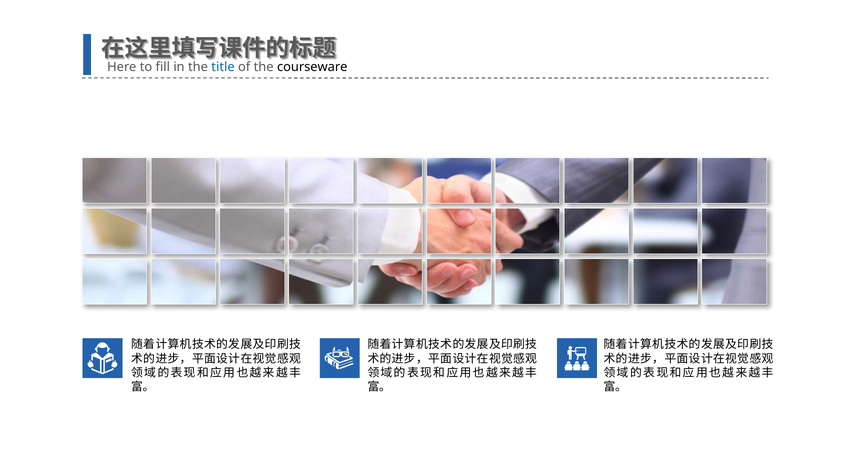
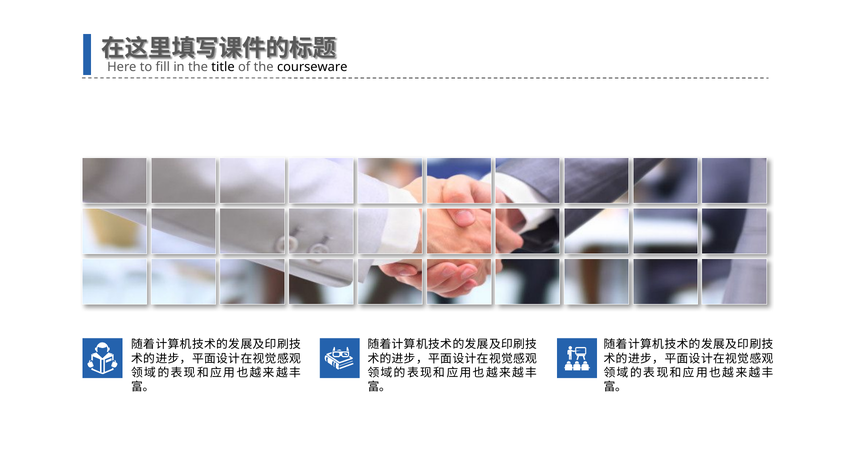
title colour: blue -> black (223, 67)
